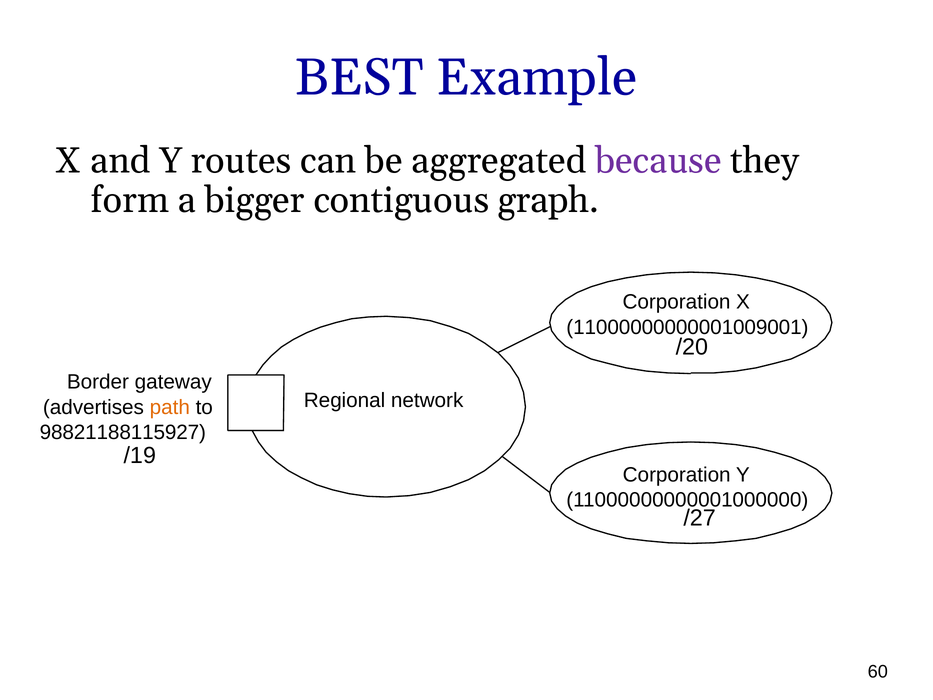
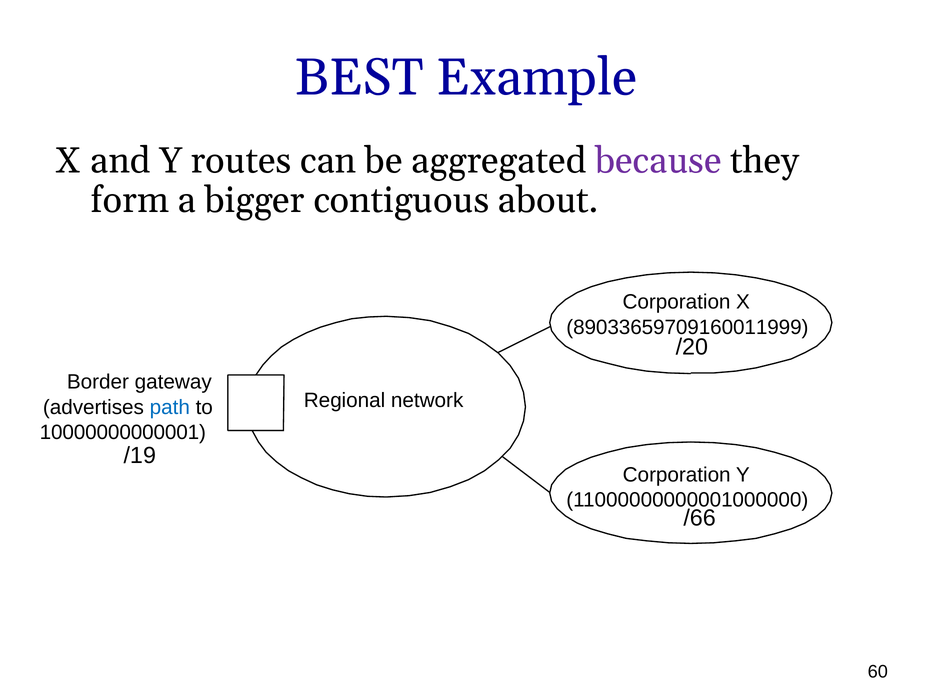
graph: graph -> about (548, 200)
11000000000001009001: 11000000000001009001 -> 89033659709160011999 (687, 327)
path colour: orange -> blue (170, 407)
98821188115927: 98821188115927 -> 10000000000001 (123, 432)
/27: /27 -> /66 (700, 518)
